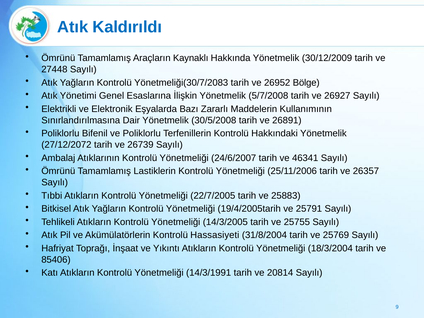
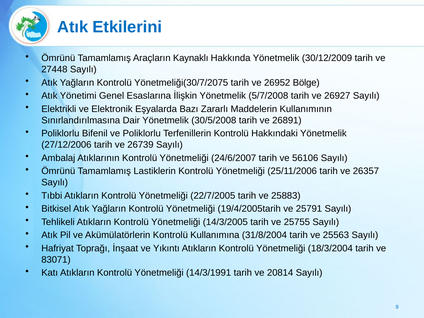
Kaldırıldı: Kaldırıldı -> Etkilerini (127, 27)
Yönetmeliği(30/7/2083: Yönetmeliği(30/7/2083 -> Yönetmeliği(30/7/2075 (181, 83)
27/12/2072: 27/12/2072 -> 27/12/2006 (66, 145)
46341: 46341 -> 56106 (305, 158)
Hassasiyeti: Hassasiyeti -> Kullanımına (215, 235)
25769: 25769 -> 25563 (336, 235)
85406: 85406 -> 83071 (56, 260)
